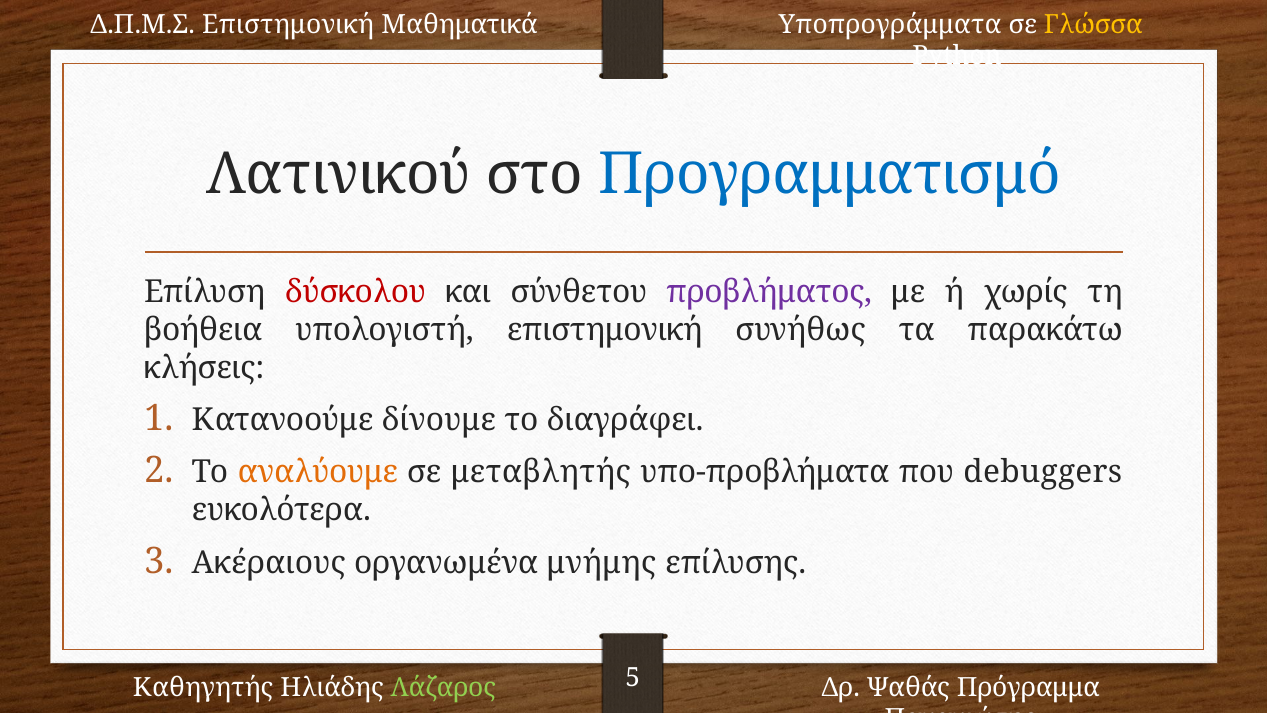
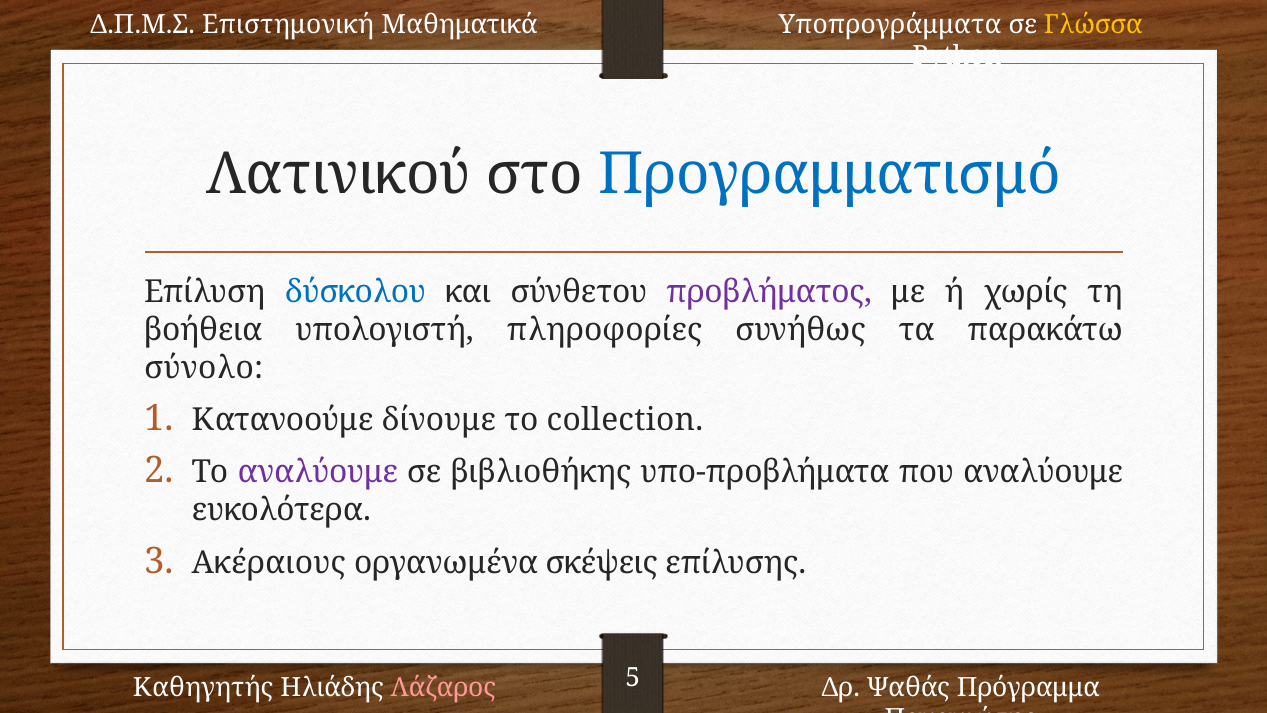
δύσκολου colour: red -> blue (355, 292)
υπολογιστή επιστημονική: επιστημονική -> πληροφορίες (605, 330)
κλήσεις: κλήσεις -> σύνολο (204, 368)
διαγράφει: διαγράφει -> collection (625, 420)
αναλύουμε colour: orange -> purple (318, 472)
μεταβλητής: μεταβλητής -> βιβλιοθήκης (541, 472)
που debuggers: debuggers -> αναλύουμε (1043, 472)
μνήμης: μνήμης -> σκέψεις (602, 563)
Λάζαρος colour: light green -> pink (443, 687)
